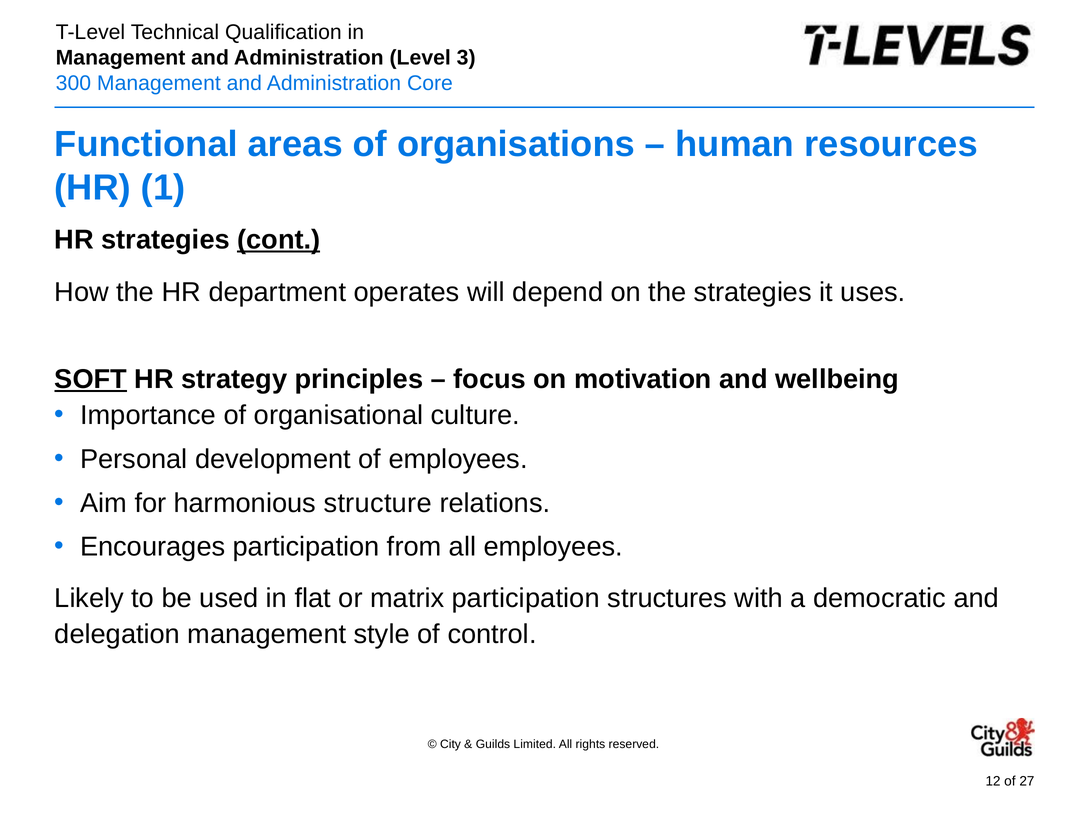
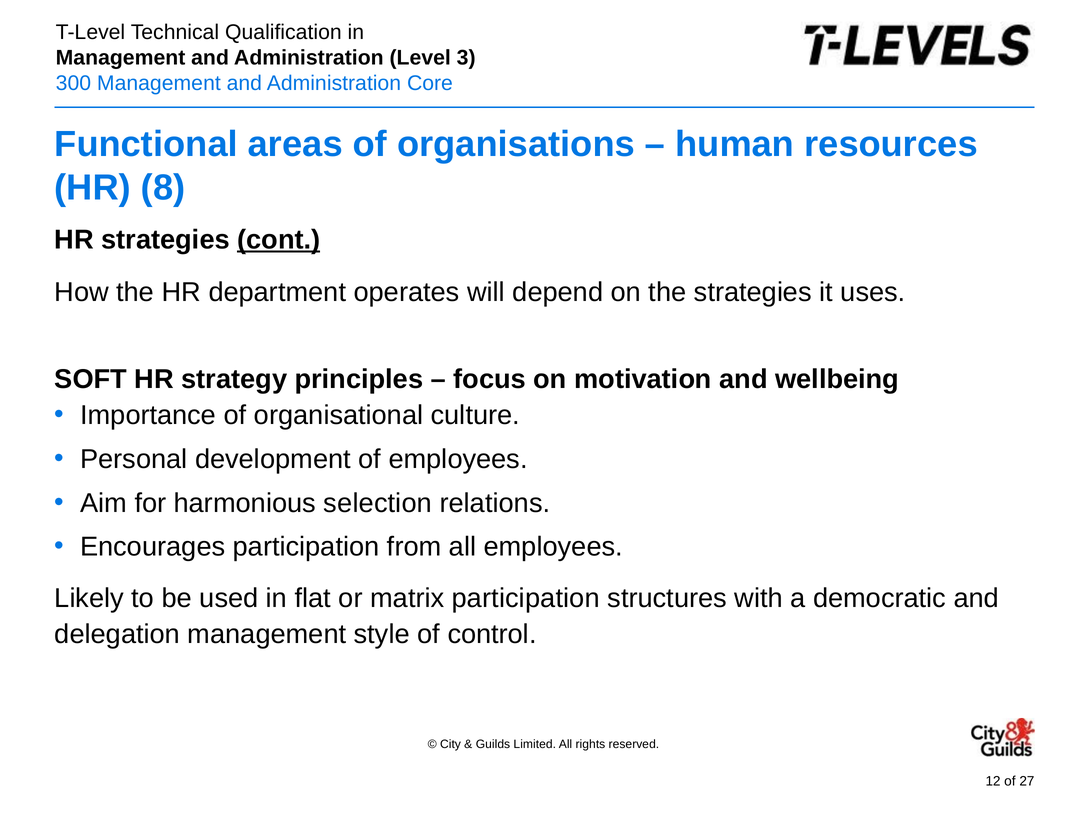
1: 1 -> 8 (163, 188)
SOFT underline: present -> none (91, 379)
structure: structure -> selection (378, 503)
